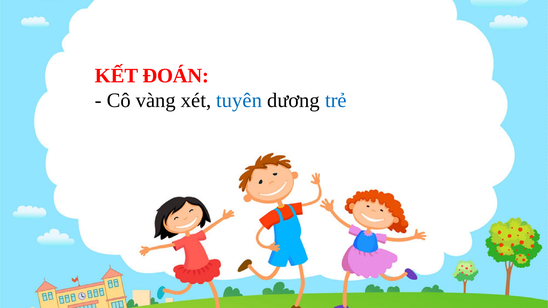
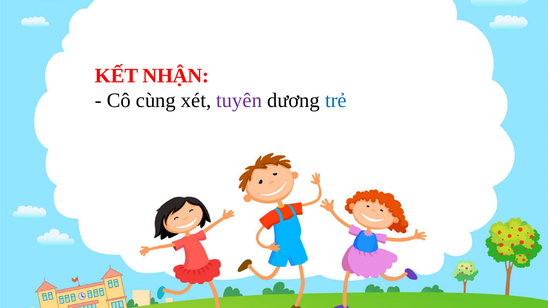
ĐOÁN: ĐOÁN -> NHẬN (176, 76)
vàng: vàng -> cùng (156, 100)
tuyên colour: blue -> purple (239, 100)
